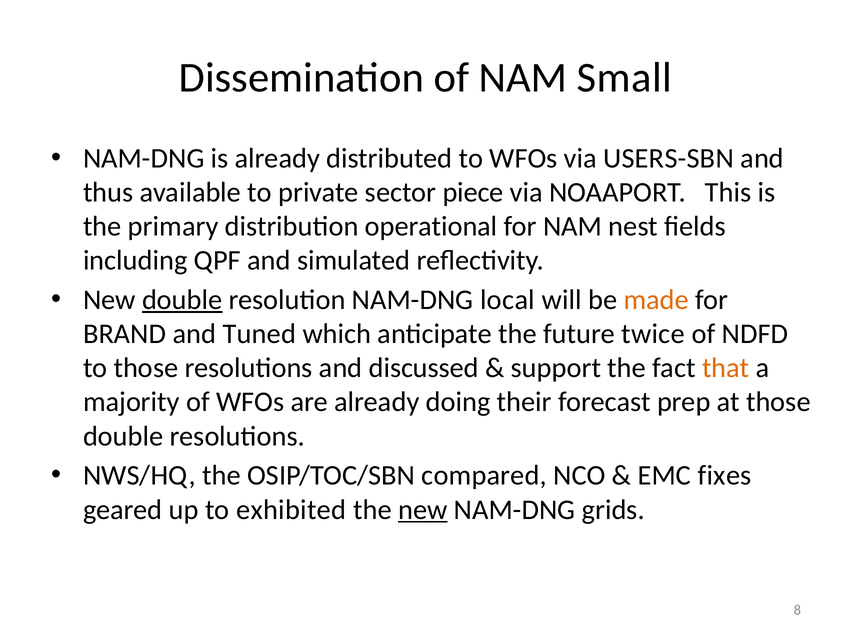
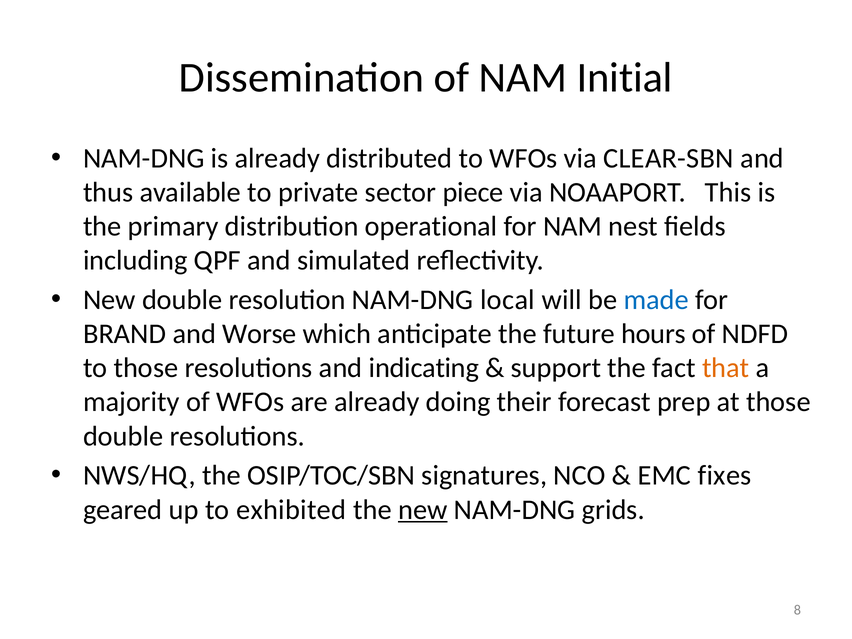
Small: Small -> Initial (625, 78)
USERS-SBN: USERS-SBN -> CLEAR-SBN (668, 158)
double underline: present -> none (182, 300)
made colour: orange -> blue (656, 300)
Tuned: Tuned -> Worse (260, 334)
twice: twice -> hours (653, 334)
discussed: discussed -> indicating (424, 368)
compared: compared -> signatures (484, 476)
